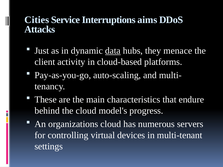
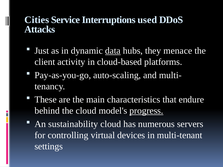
aims: aims -> used (147, 20)
progress underline: none -> present (146, 111)
organizations: organizations -> sustainability (73, 124)
